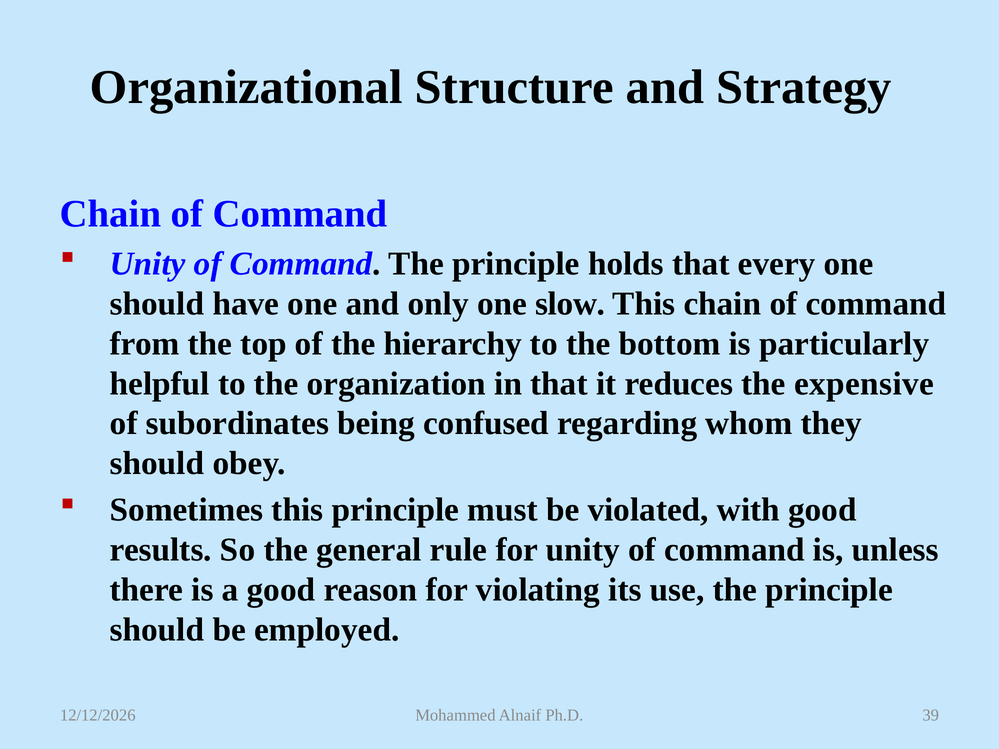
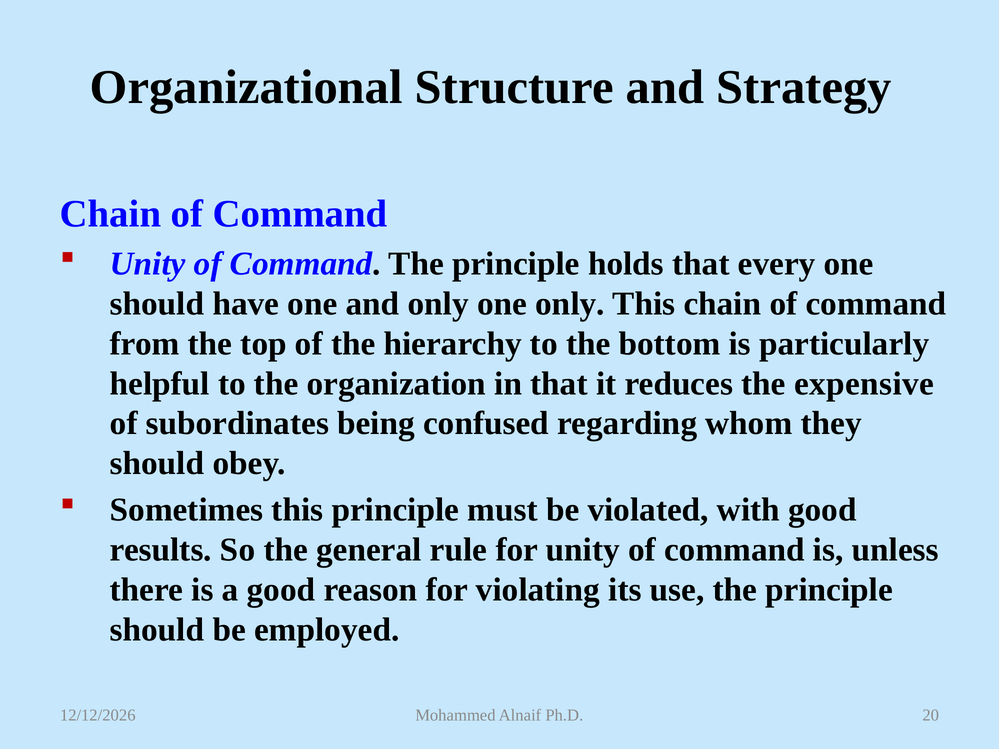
one slow: slow -> only (570, 304)
39: 39 -> 20 (931, 716)
